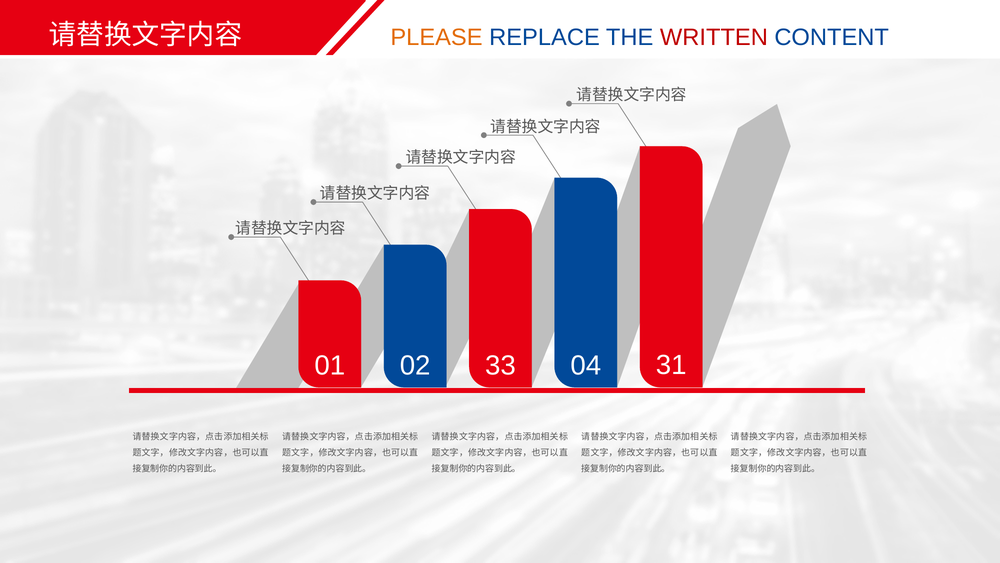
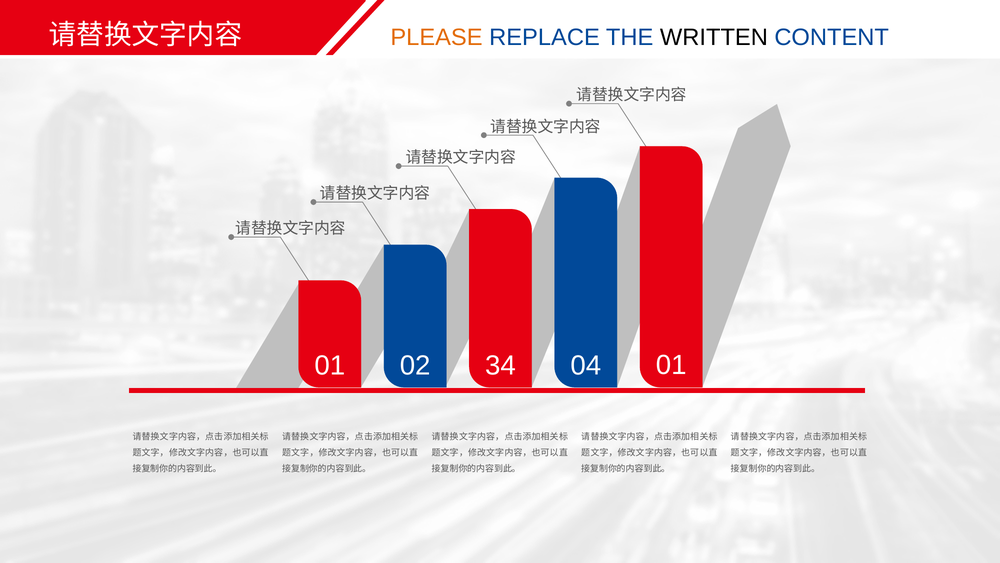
WRITTEN colour: red -> black (714, 37)
33: 33 -> 34 (500, 365)
04 31: 31 -> 01 (671, 365)
